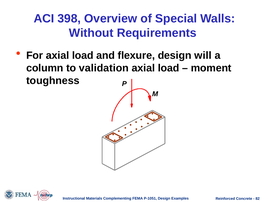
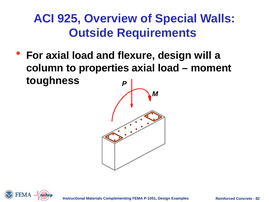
398: 398 -> 925 (69, 19)
Without: Without -> Outside (91, 33)
validation: validation -> properties (104, 68)
